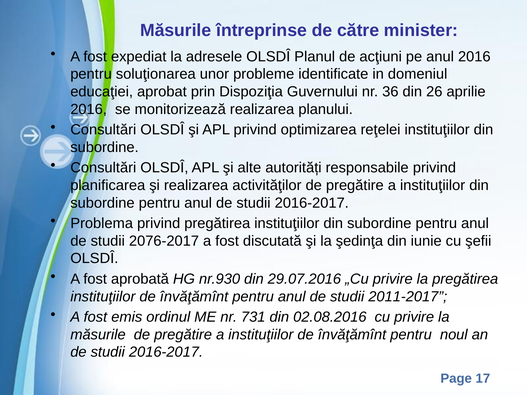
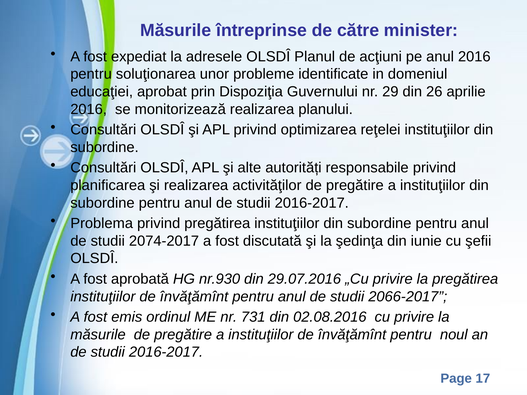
36: 36 -> 29 (390, 92)
2076-2017: 2076-2017 -> 2074-2017 (164, 241)
2011-2017: 2011-2017 -> 2066-2017 (408, 297)
